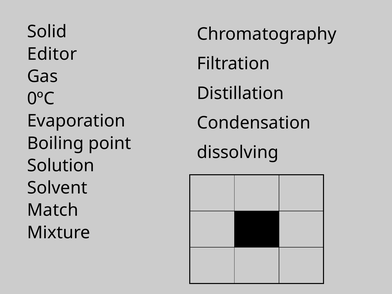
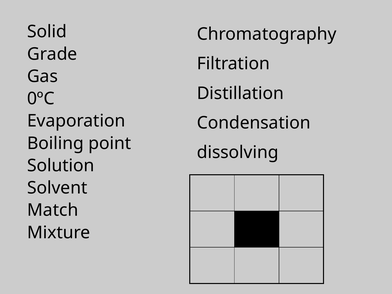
Editor: Editor -> Grade (52, 54)
